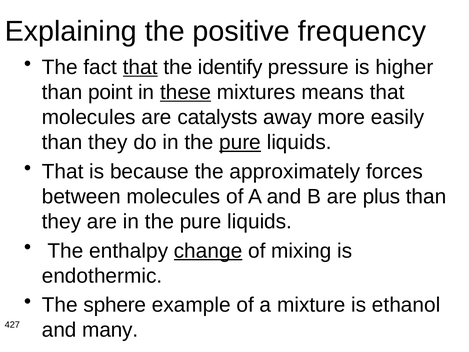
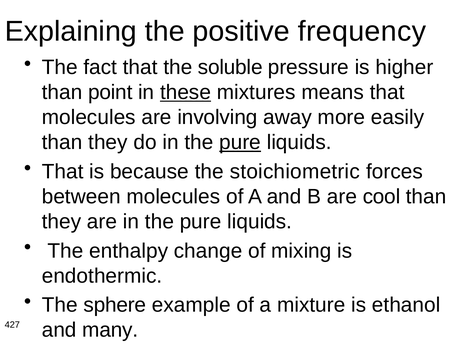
that underline: present -> none (140, 67)
identify: identify -> soluble (230, 67)
catalysts: catalysts -> involving (217, 117)
approximately: approximately -> stoichiometric (295, 171)
plus: plus -> cool (382, 196)
change underline: present -> none (208, 251)
